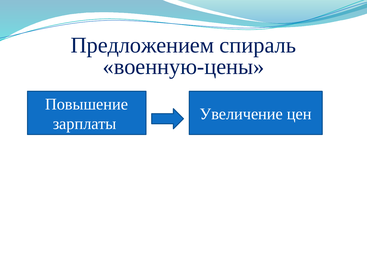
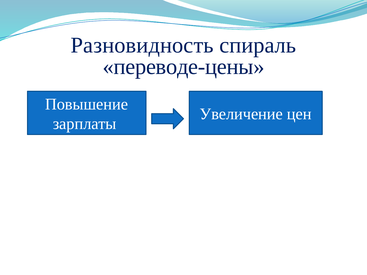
Предложением: Предложением -> Разновидность (142, 45)
военную-цены: военную-цены -> переводе-цены (184, 67)
